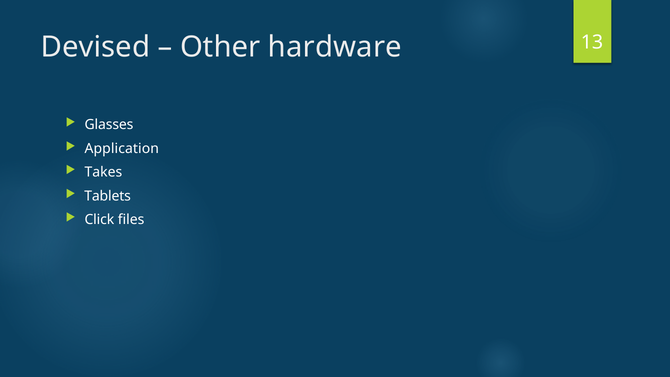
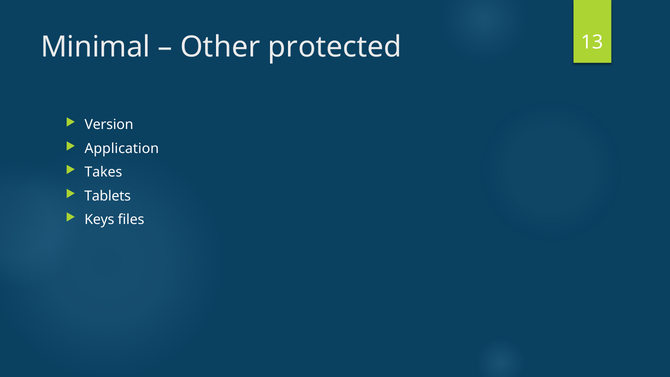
Devised: Devised -> Minimal (95, 47)
hardware: hardware -> protected (335, 47)
Glasses: Glasses -> Version (109, 125)
Click: Click -> Keys (99, 220)
